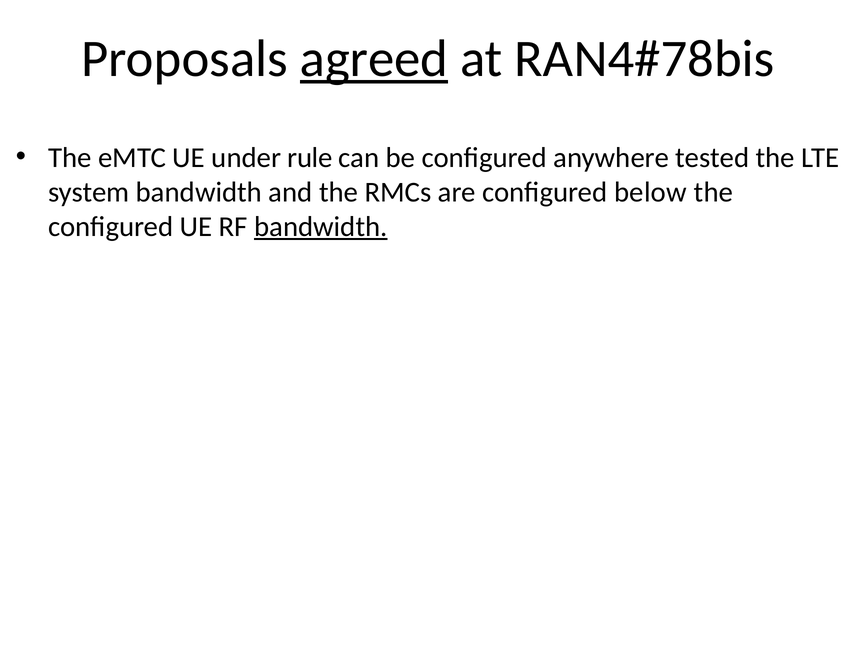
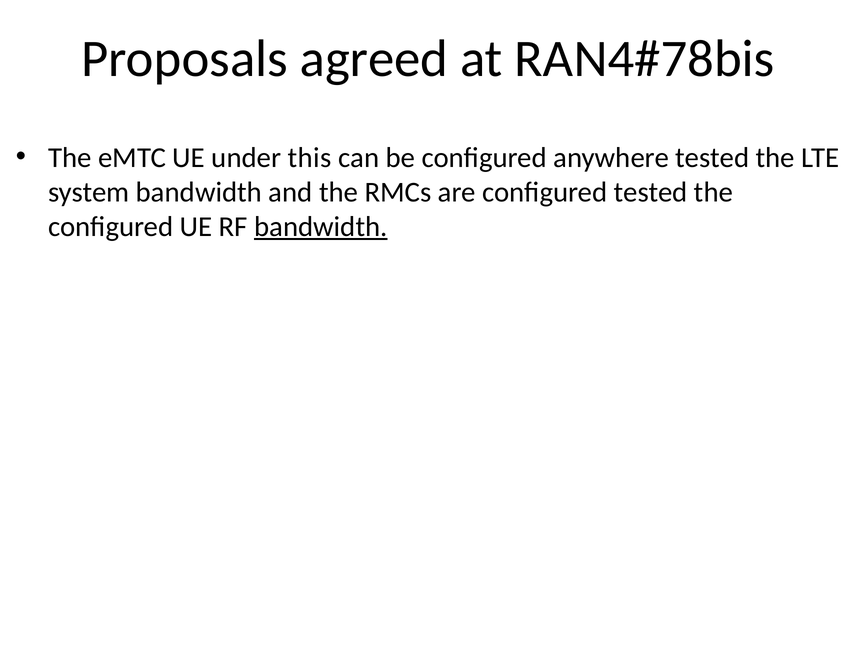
agreed underline: present -> none (374, 59)
rule: rule -> this (310, 158)
configured below: below -> tested (651, 192)
